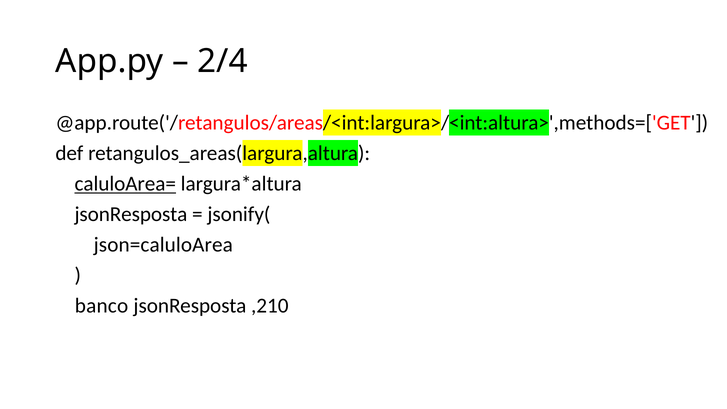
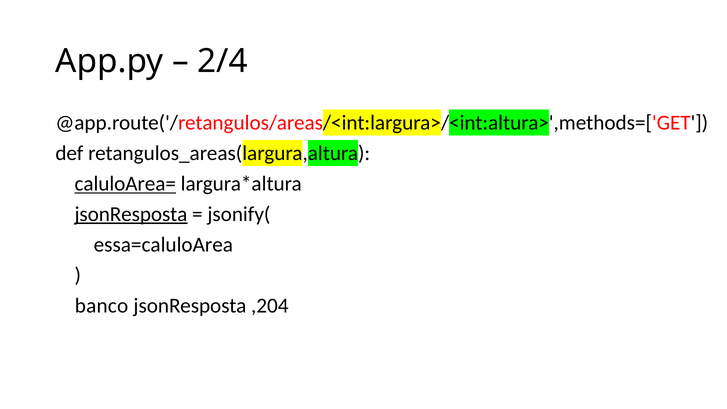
jsonResposta underline: none -> present (131, 214)
json=caluloArea: json=caluloArea -> essa=caluloArea (163, 245)
,210: ,210 -> ,204 (270, 306)
